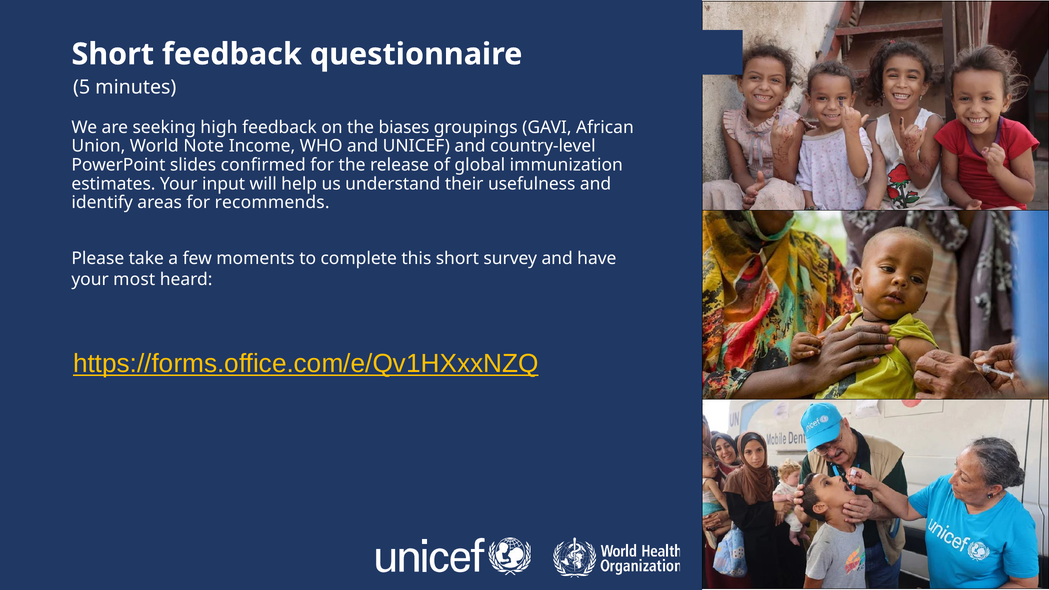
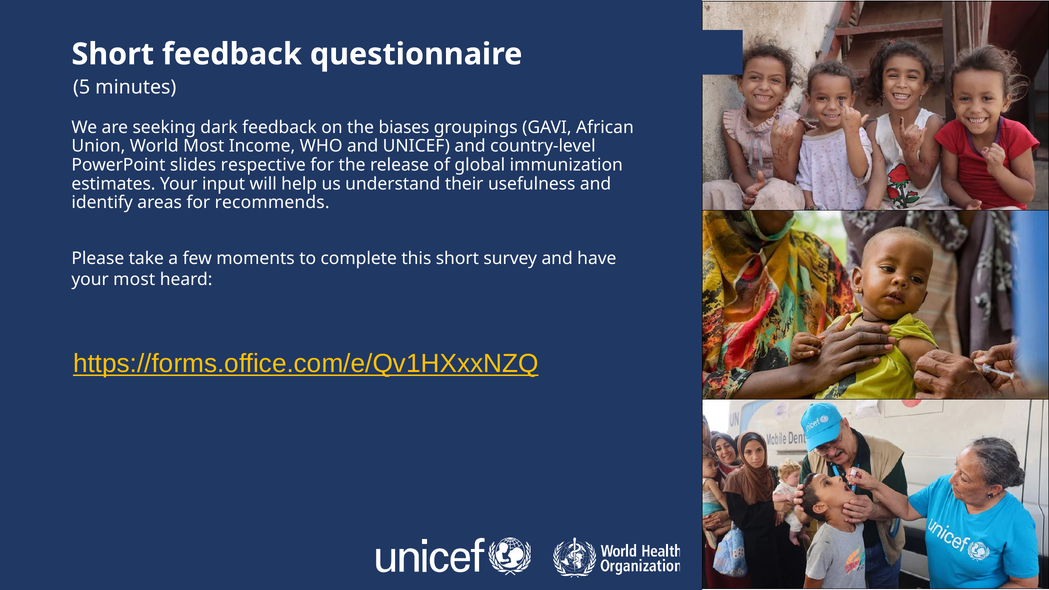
high: high -> dark (219, 127)
World Note: Note -> Most (204, 146)
confirmed: confirmed -> respective (263, 165)
